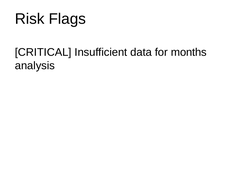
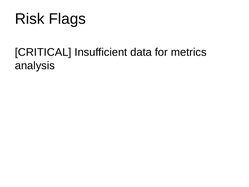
months: months -> metrics (189, 52)
